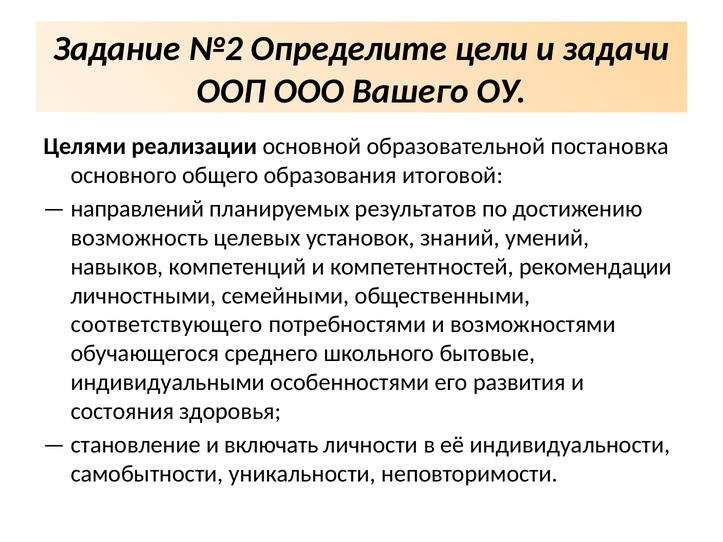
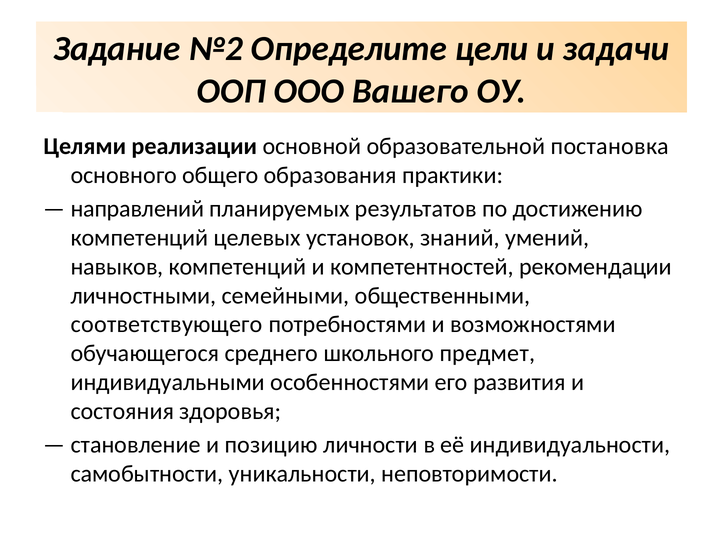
итоговой: итоговой -> практики (453, 175)
возможность: возможность -> компетенций (139, 238)
бытовые: бытовые -> предмет (487, 354)
включать: включать -> позицию (271, 445)
